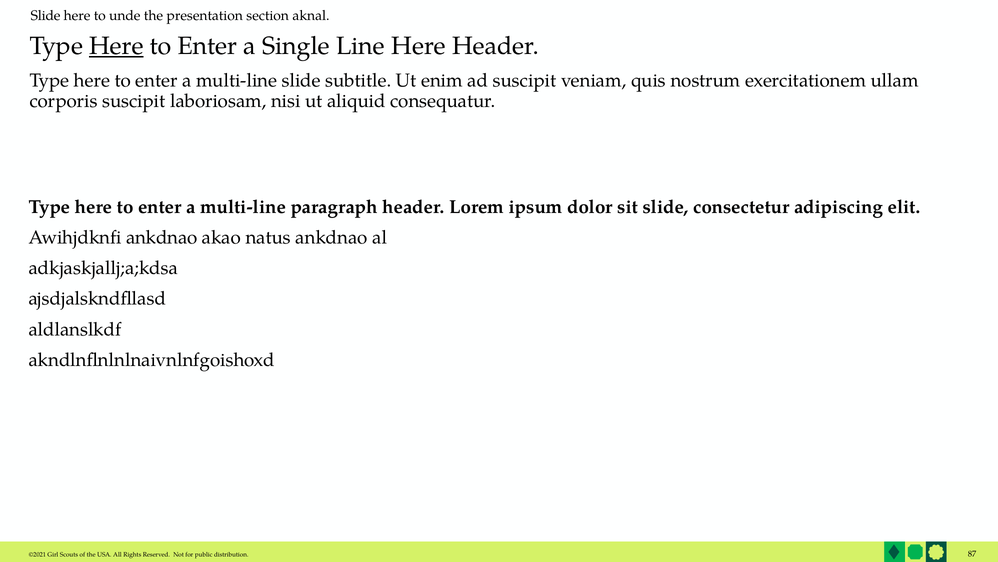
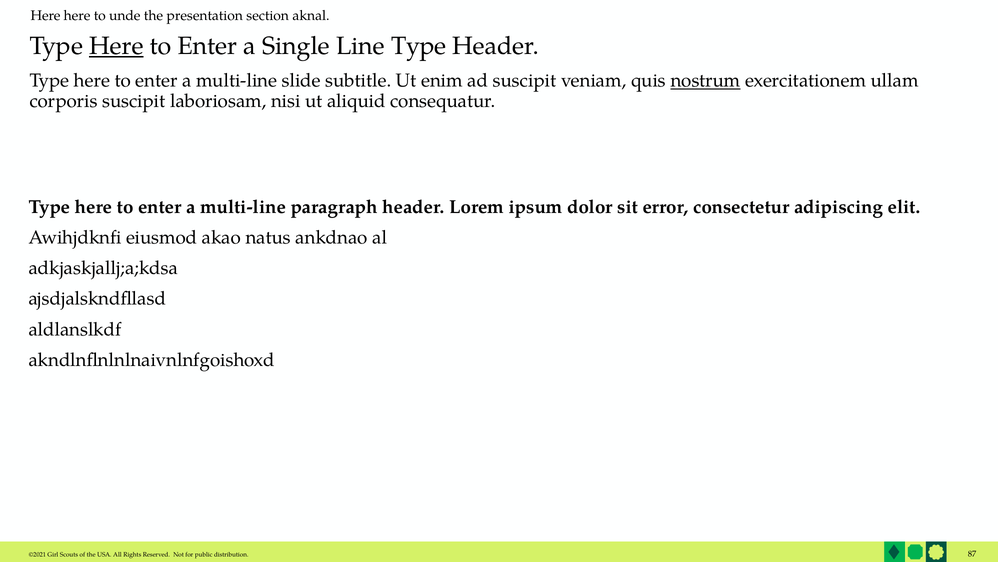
Slide: Slide -> Here (46, 16)
Line Here: Here -> Type (419, 46)
nostrum underline: none -> present (706, 81)
sit slide: slide -> error (666, 207)
Awihjdknfi ankdnao: ankdnao -> eiusmod (162, 237)
